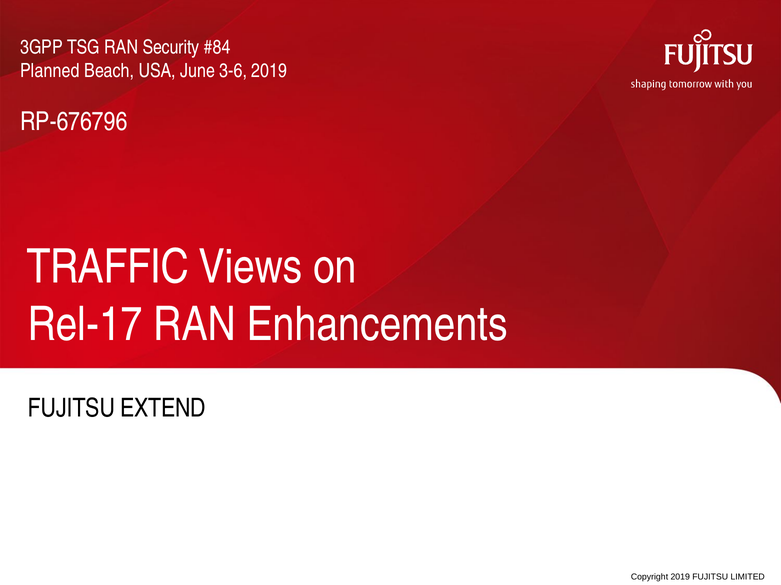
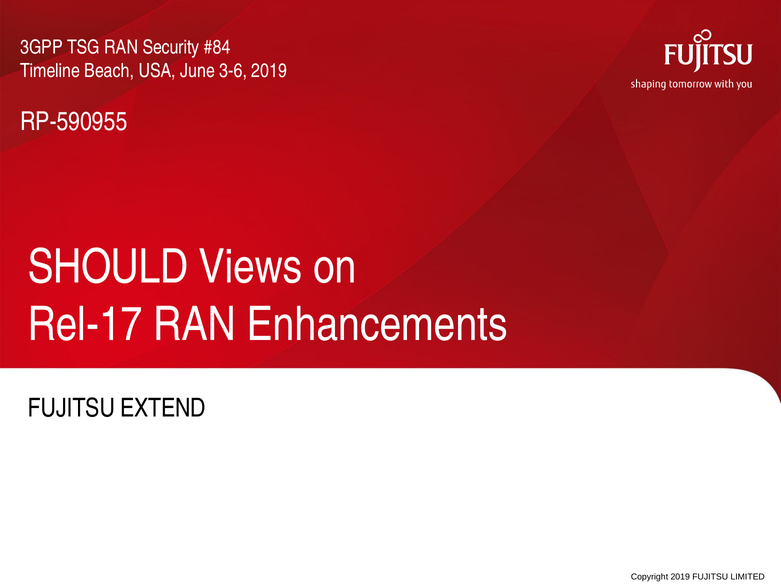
Planned: Planned -> Timeline (50, 71)
RP-676796: RP-676796 -> RP-590955 (74, 122)
TRAFFIC: TRAFFIC -> SHOULD (108, 268)
